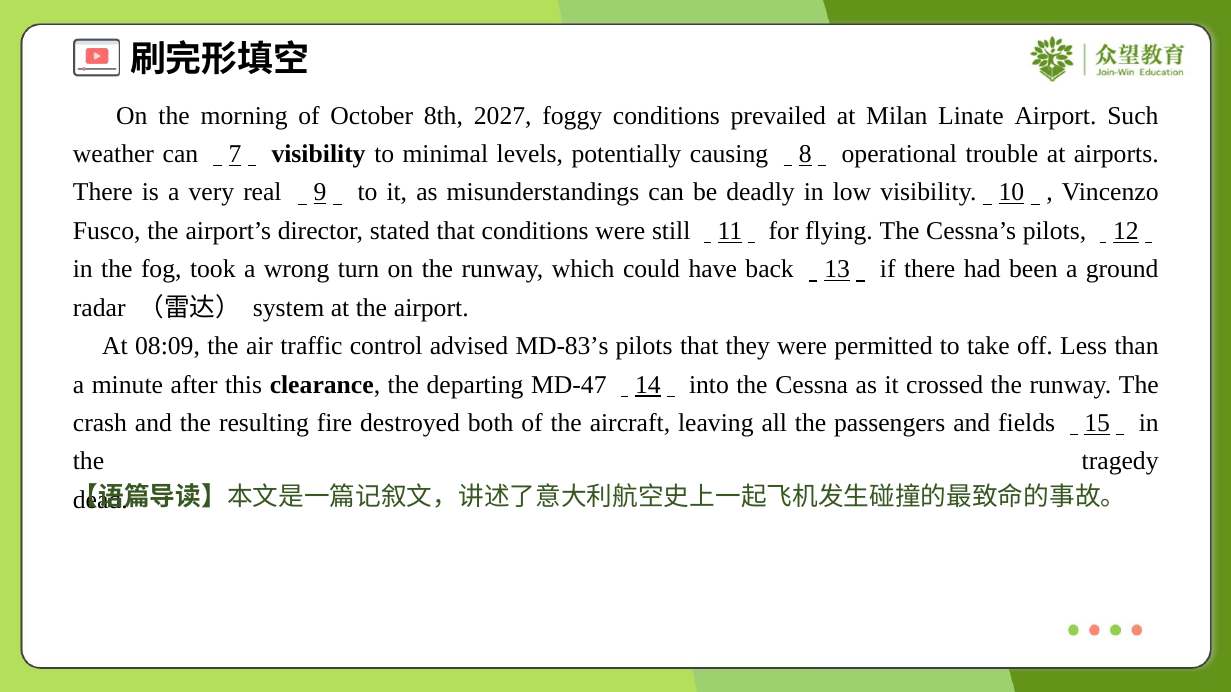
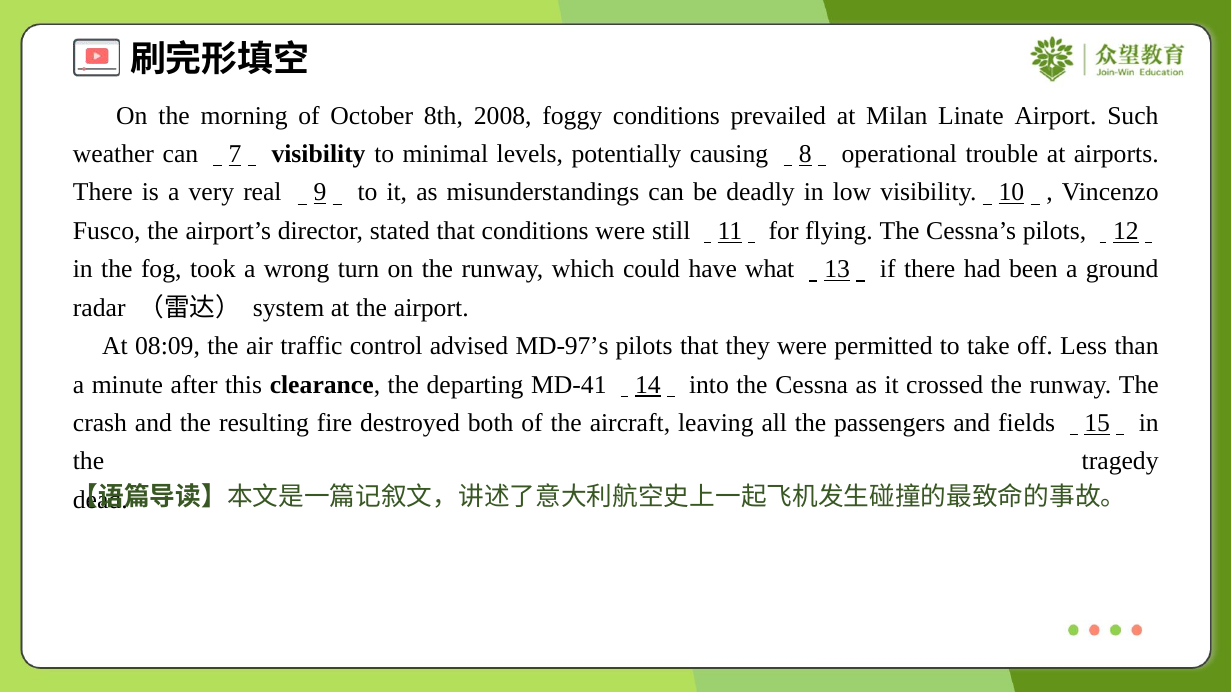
2027: 2027 -> 2008 (503, 116)
back: back -> what (770, 270)
MD-83’s: MD-83’s -> MD-97’s (562, 346)
MD-47: MD-47 -> MD-41 (569, 385)
